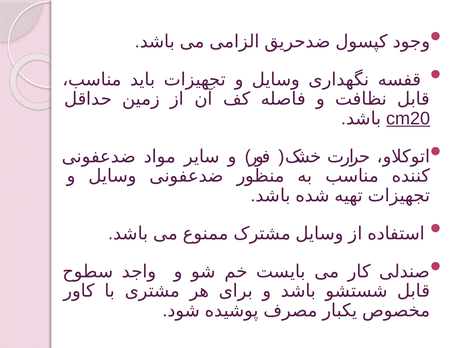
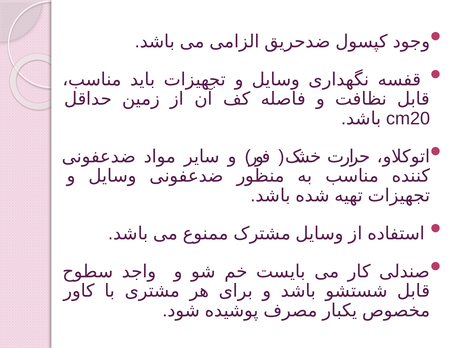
cm20 underline: present -> none (408, 118)
